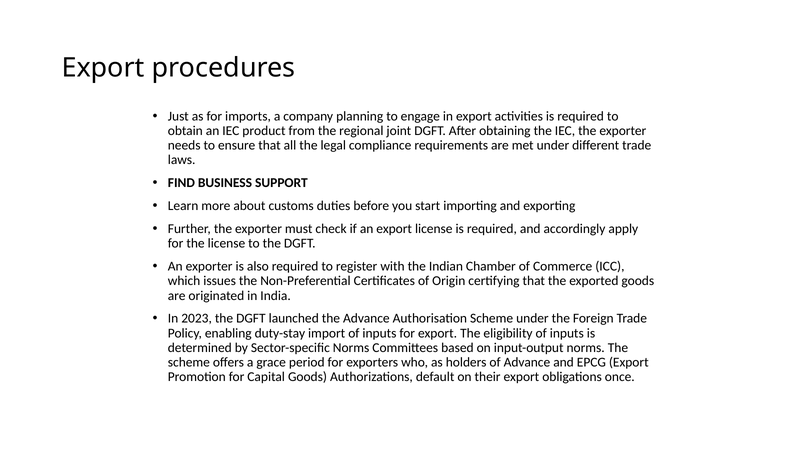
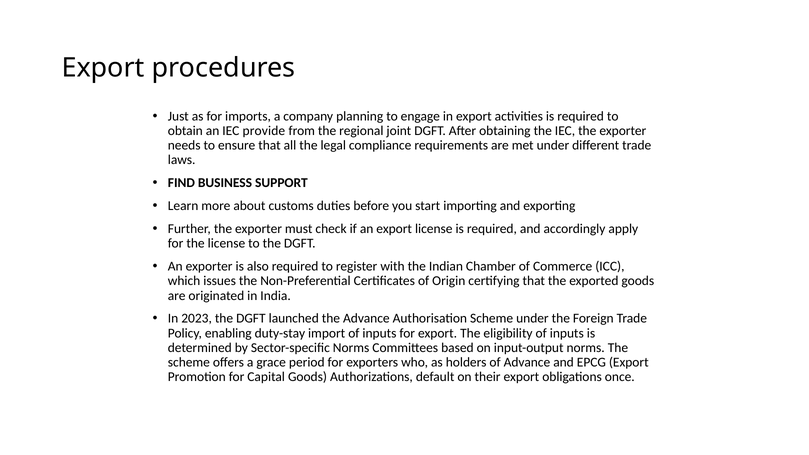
product: product -> provide (264, 131)
